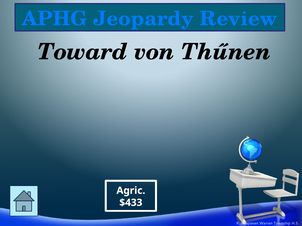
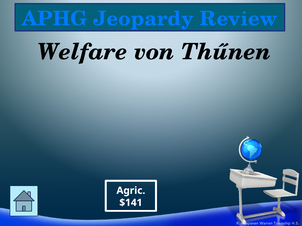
Toward: Toward -> Welfare (82, 52)
$433: $433 -> $141 (131, 203)
